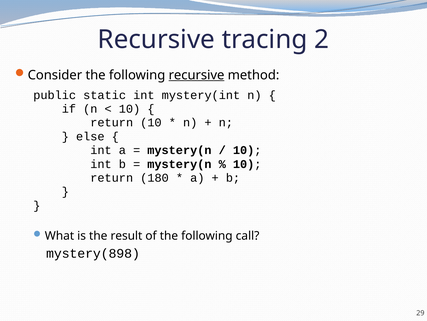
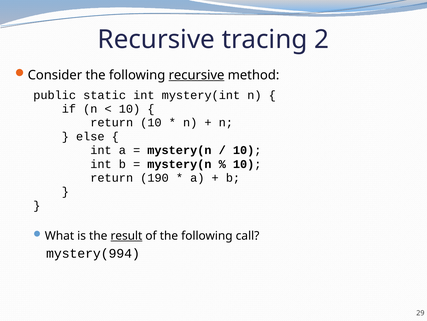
180: 180 -> 190 (155, 177)
result underline: none -> present (126, 235)
mystery(898: mystery(898 -> mystery(994 (93, 253)
